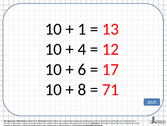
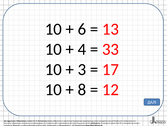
1: 1 -> 6 (82, 29)
12: 12 -> 33 (110, 49)
6: 6 -> 3 (82, 69)
71: 71 -> 12 (110, 89)
